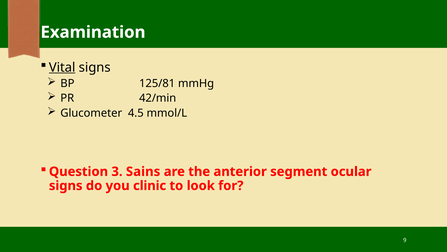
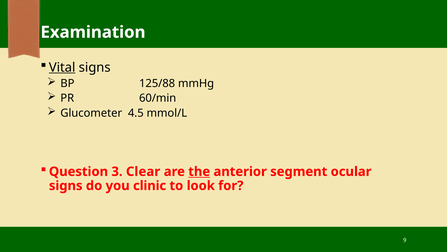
125/81: 125/81 -> 125/88 (157, 83)
42/min: 42/min -> 60/min (158, 98)
Sains: Sains -> Clear (143, 171)
the underline: none -> present (199, 171)
